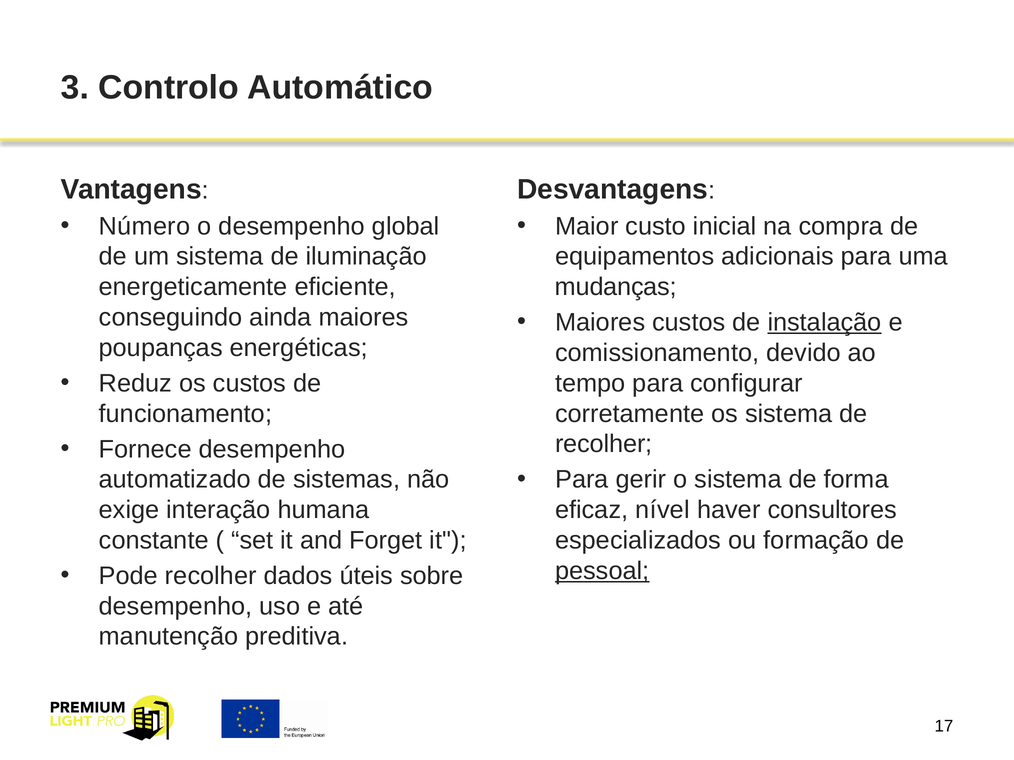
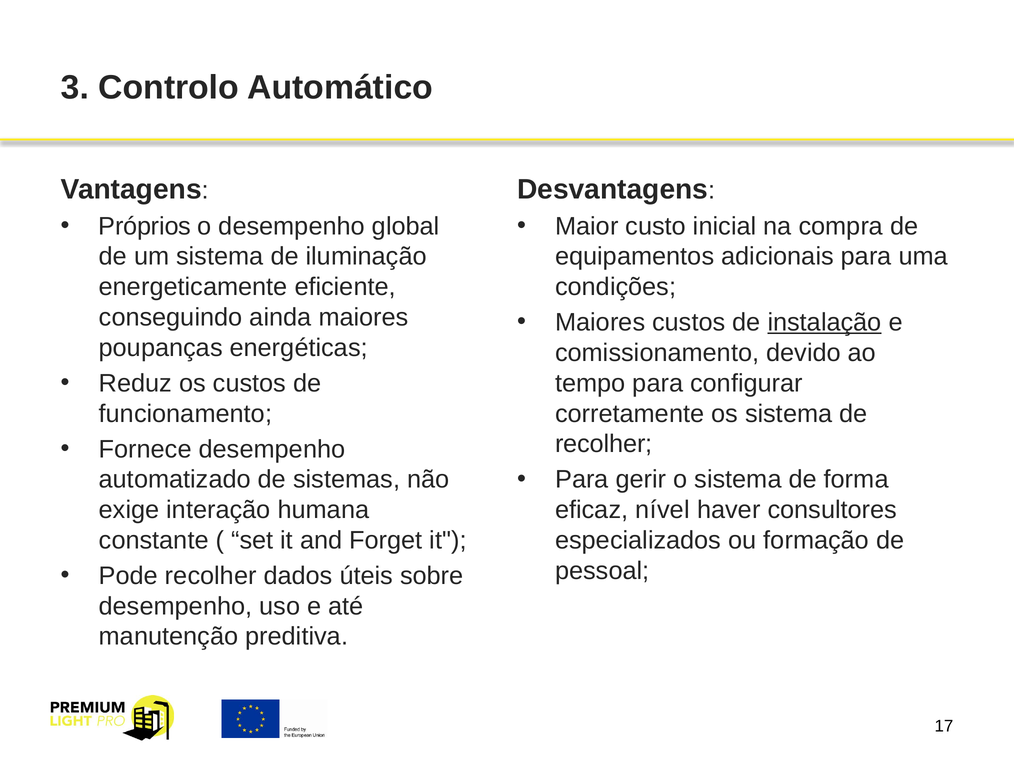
Número: Número -> Próprios (145, 226)
mudanças: mudanças -> condições (616, 287)
pessoal underline: present -> none (602, 571)
